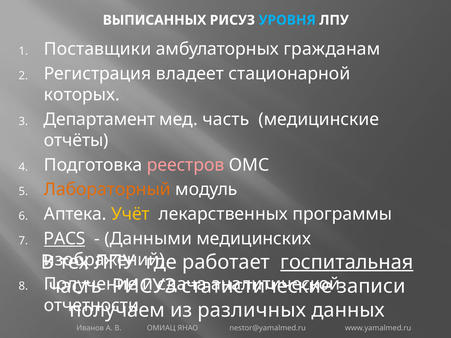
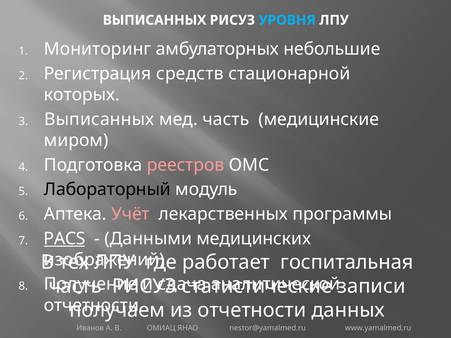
Поставщики: Поставщики -> Мониторинг (98, 49)
гражданам: гражданам -> небольшие (332, 49)
владеет: владеет -> средств (190, 74)
Департамент: Департамент -> Выписанных (99, 119)
отчёты: отчёты -> миром (76, 140)
Лабораторный colour: orange -> black (107, 190)
Учёт colour: yellow -> pink (130, 214)
госпитальная underline: present -> none (347, 262)
из различных: различных -> отчетности (252, 310)
